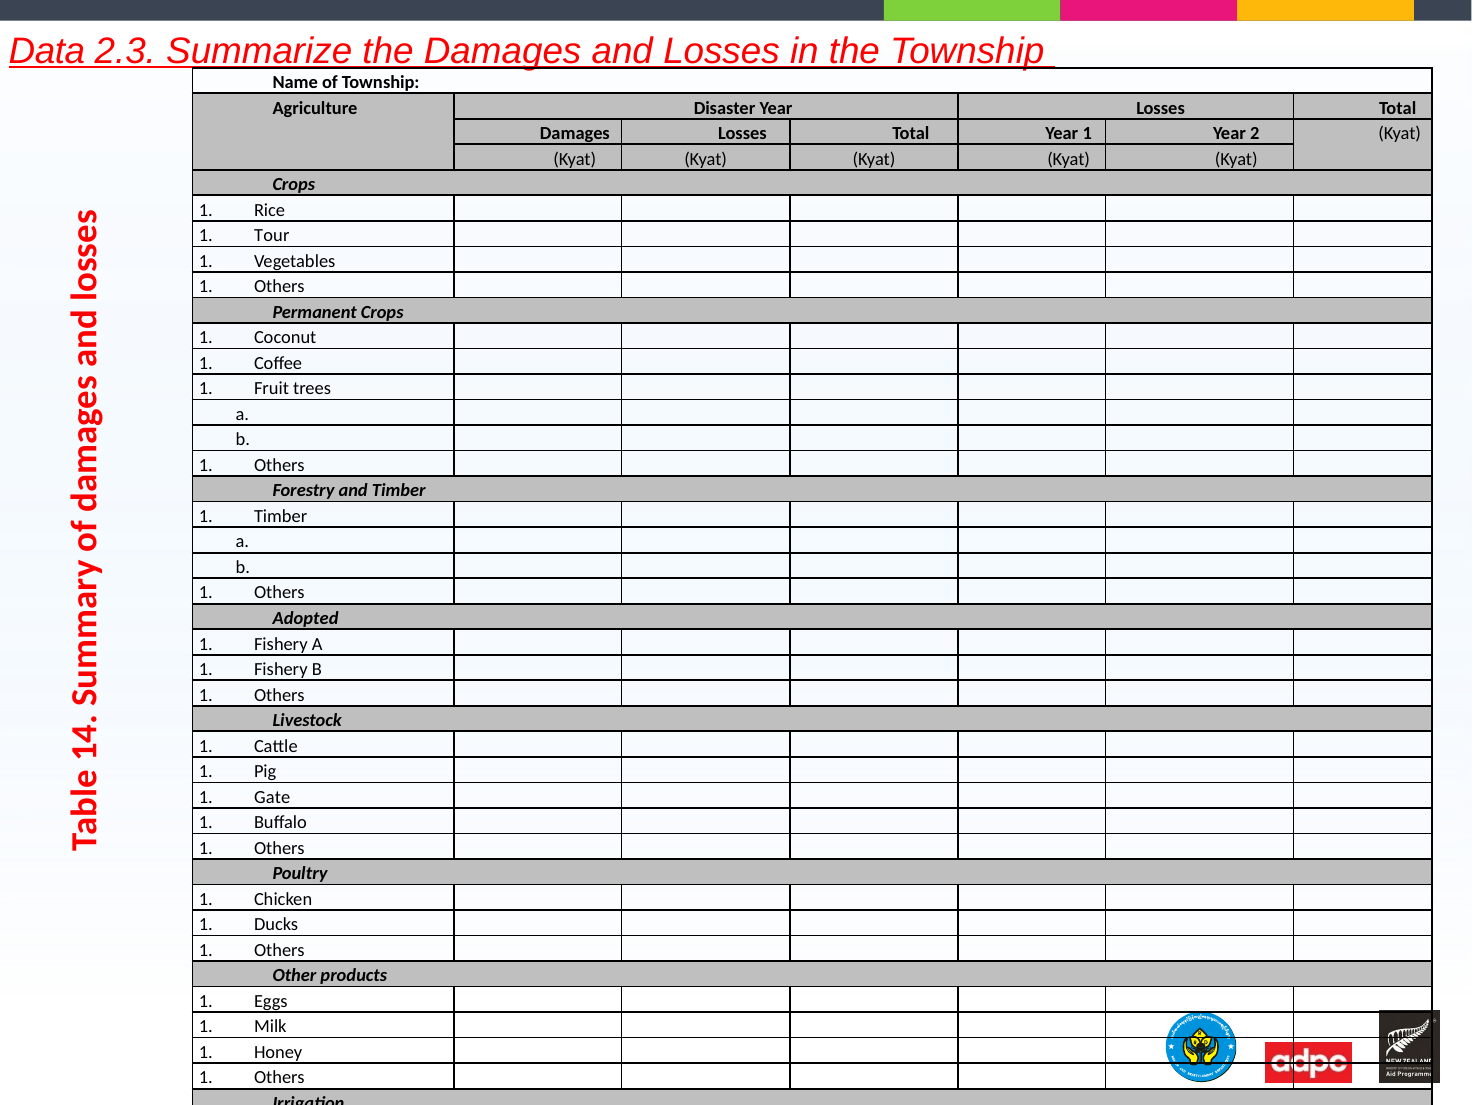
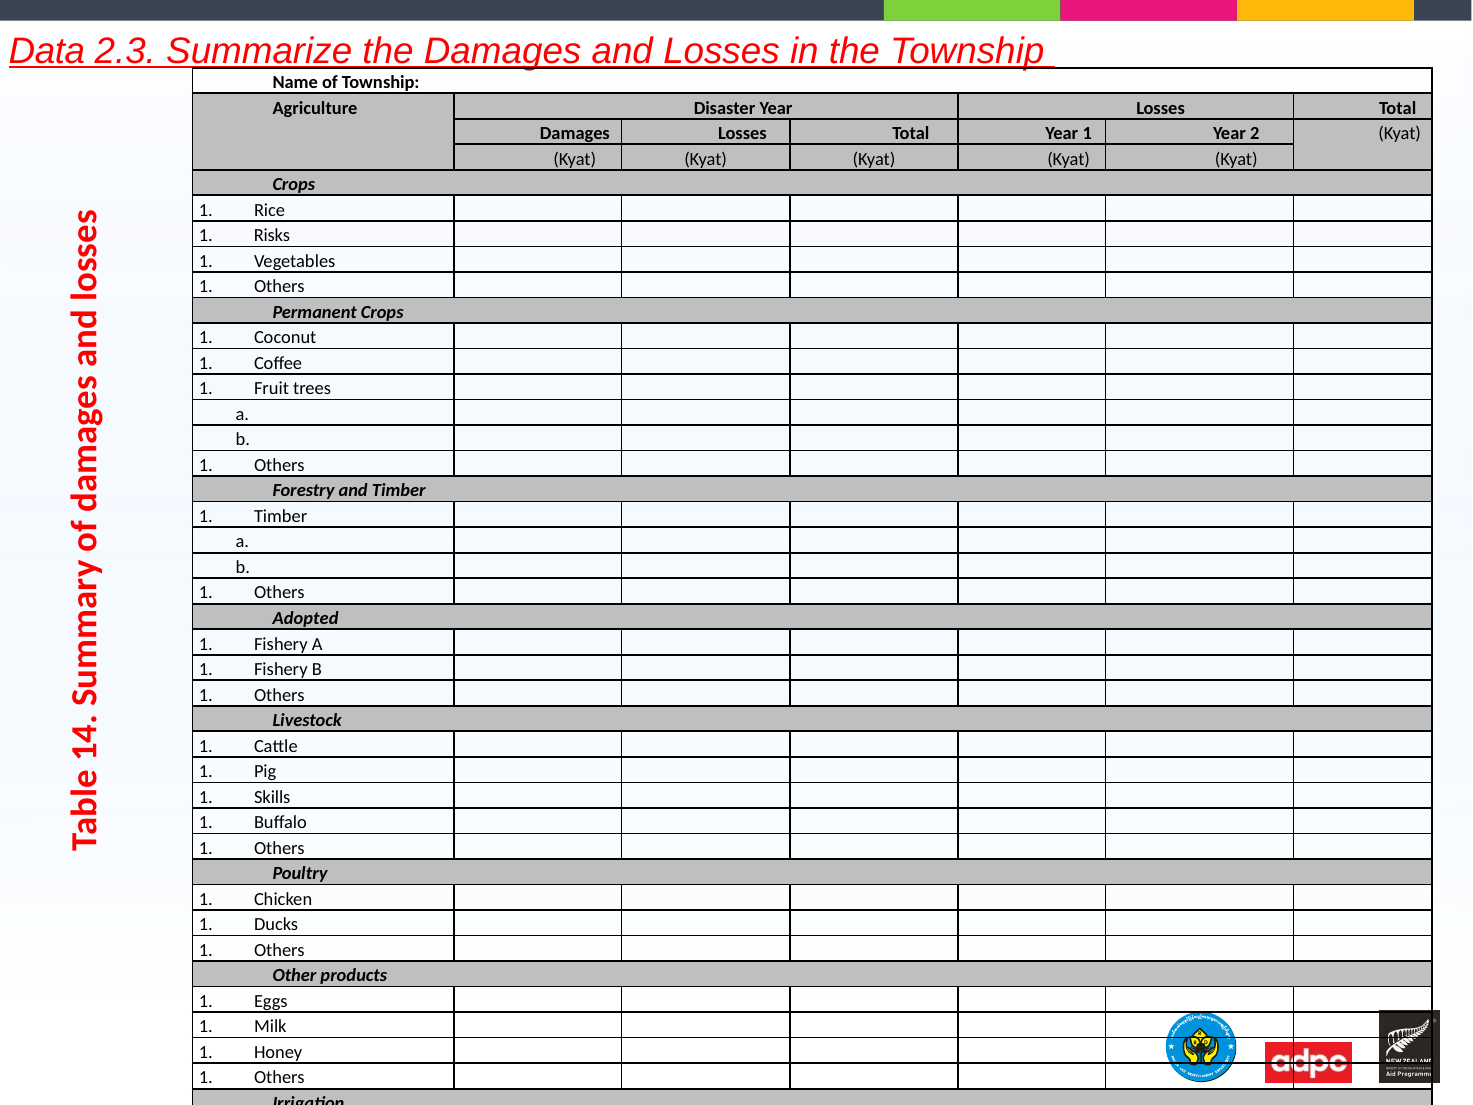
Tour: Tour -> Risks (272, 236)
Gate: Gate -> Skills (272, 797)
